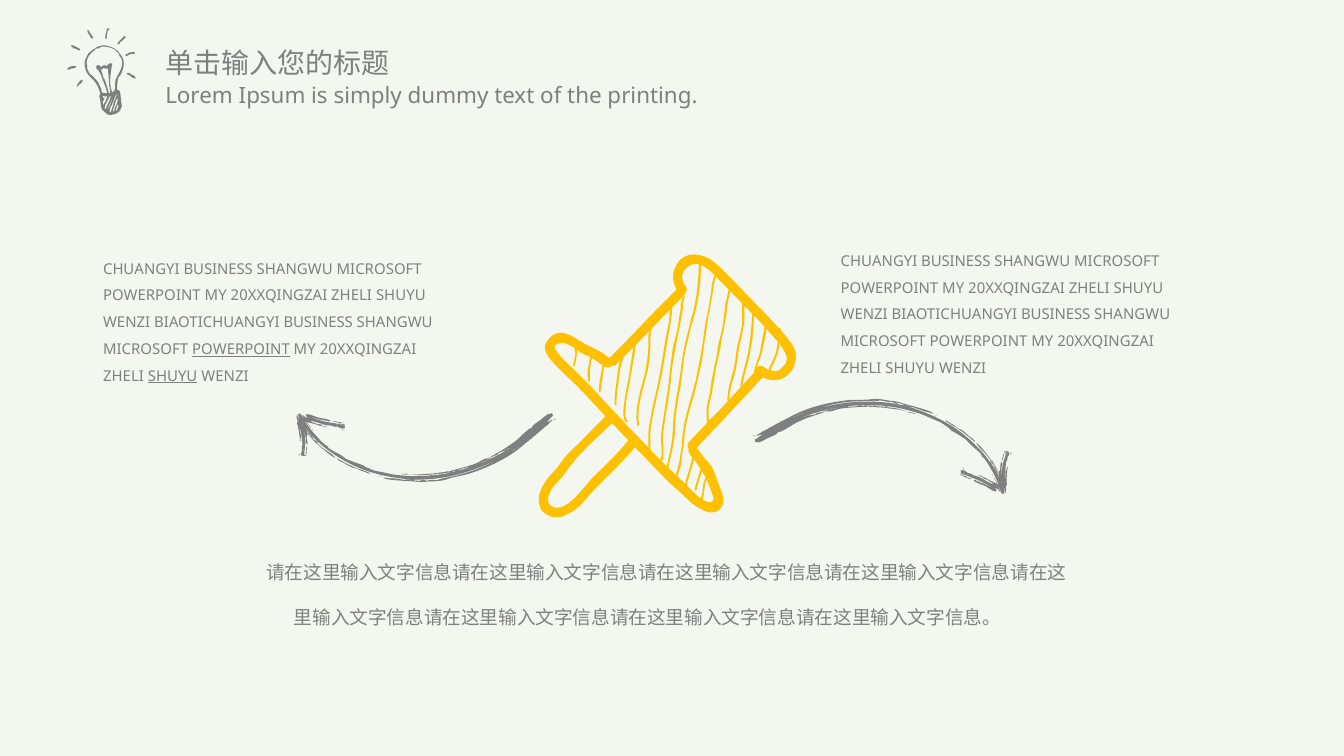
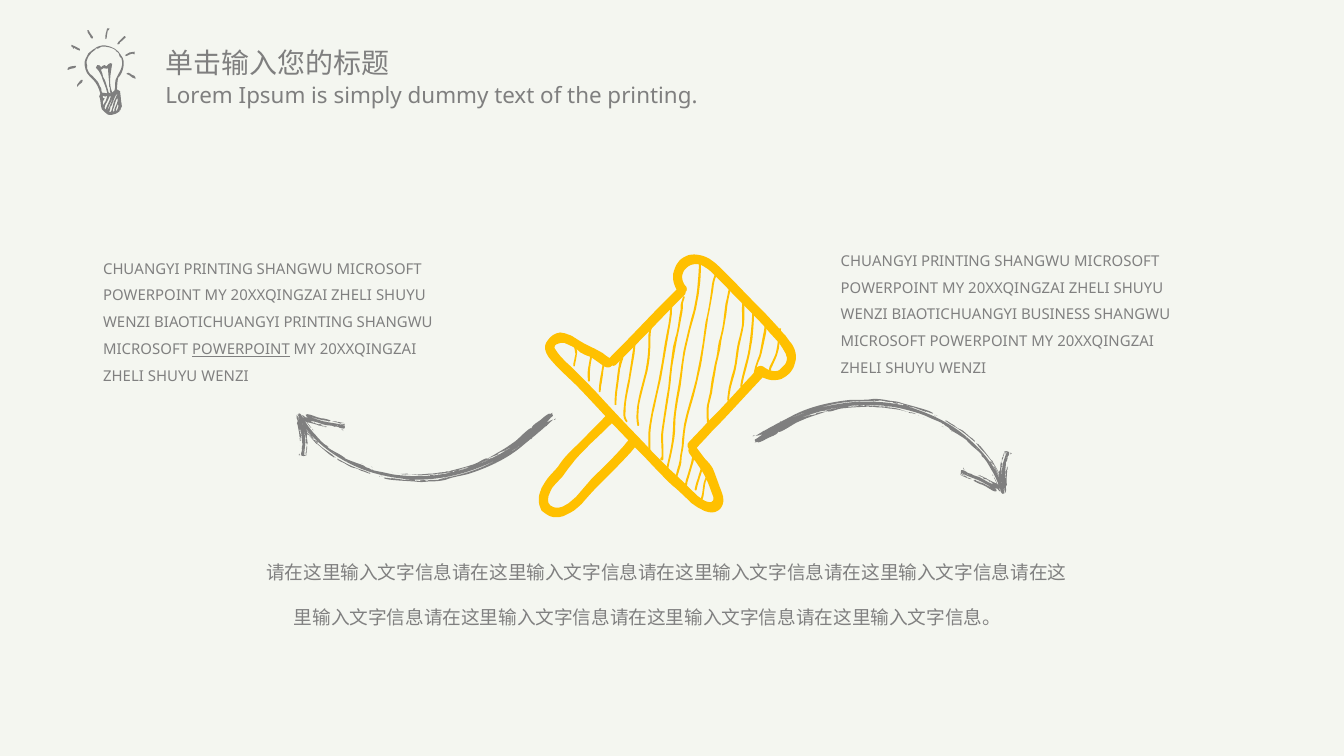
BUSINESS: BUSINESS -> PRINTING (956, 261)
BUSINESS: BUSINESS -> PRINTING (218, 269)
BUSINESS: BUSINESS -> PRINTING (318, 323)
SHUYU underline: present -> none (173, 376)
